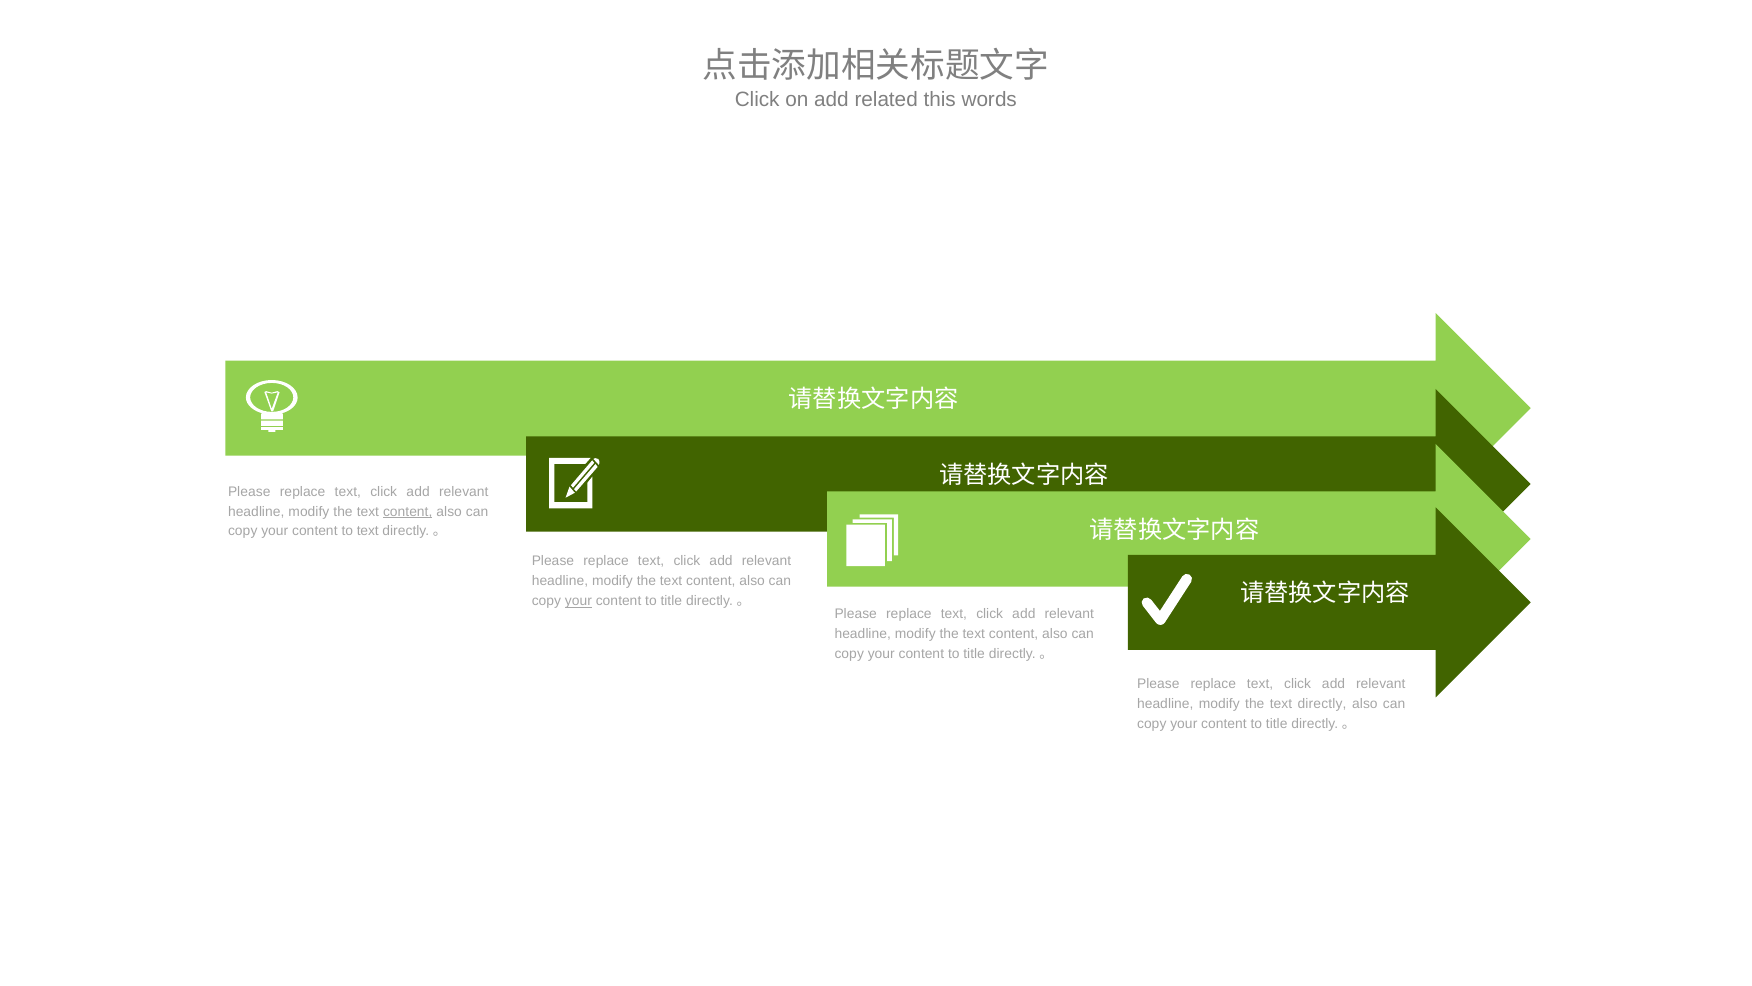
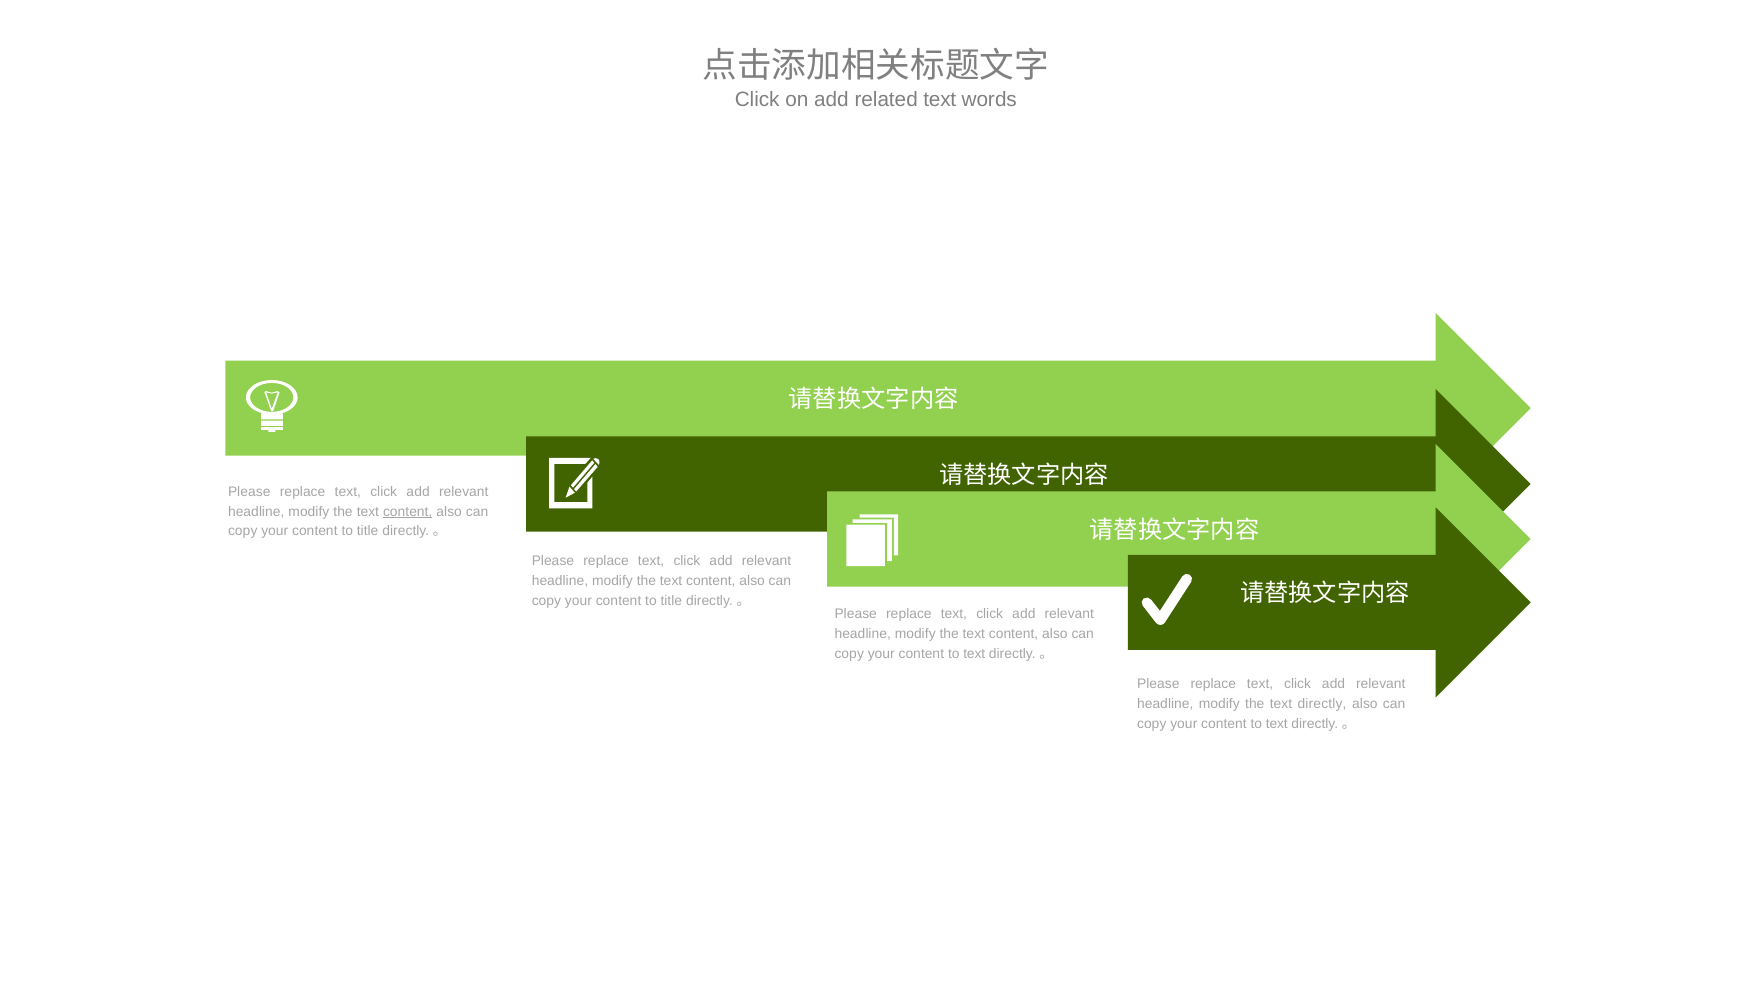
related this: this -> text (940, 100)
text: text -> title (368, 531)
your underline: present -> none (578, 601)
title: title -> text (974, 654)
title: title -> text (1277, 723)
